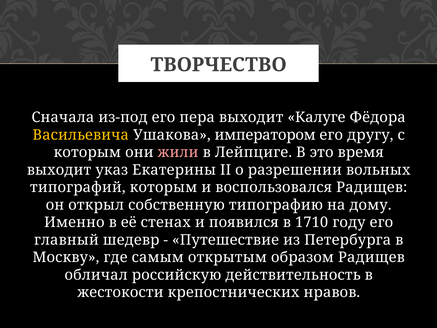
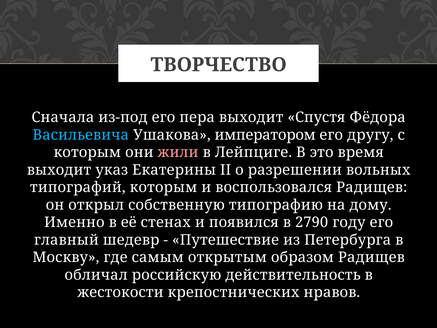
Калуге: Калуге -> Спустя (316, 117)
Васильевича colour: yellow -> light blue (81, 135)
1710: 1710 -> 2790 (312, 222)
